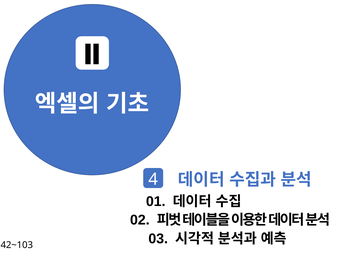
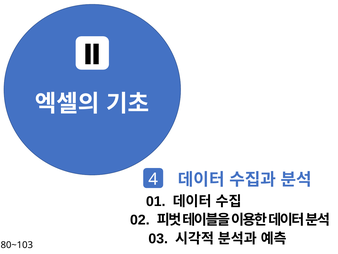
42~103: 42~103 -> 80~103 (17, 245)
